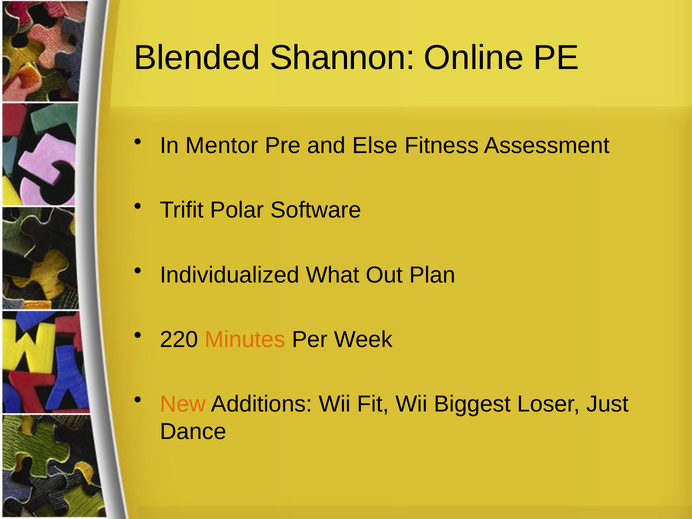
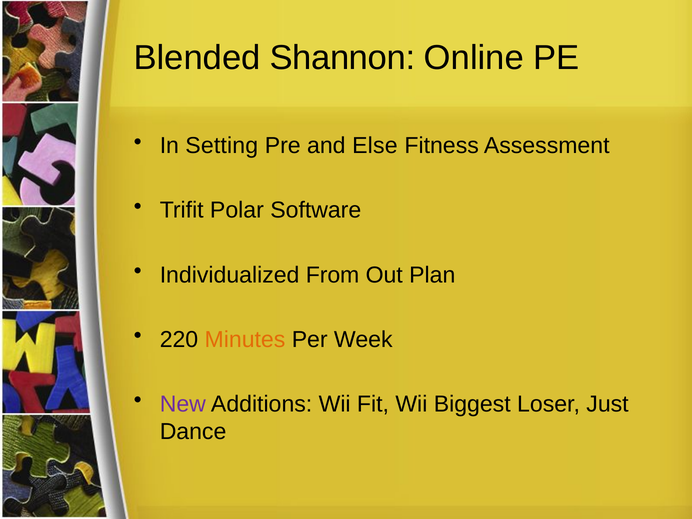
Mentor: Mentor -> Setting (222, 146)
What: What -> From (333, 275)
New colour: orange -> purple (183, 404)
